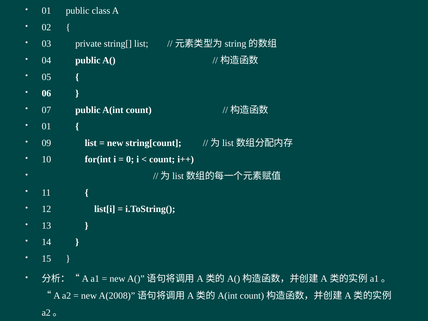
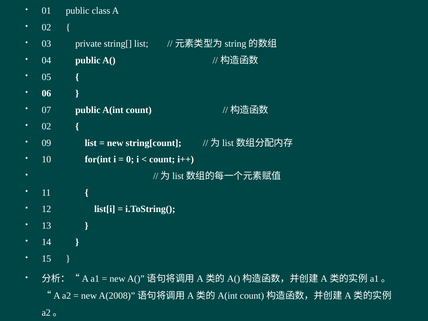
01: 01 -> 02 (46, 126)
